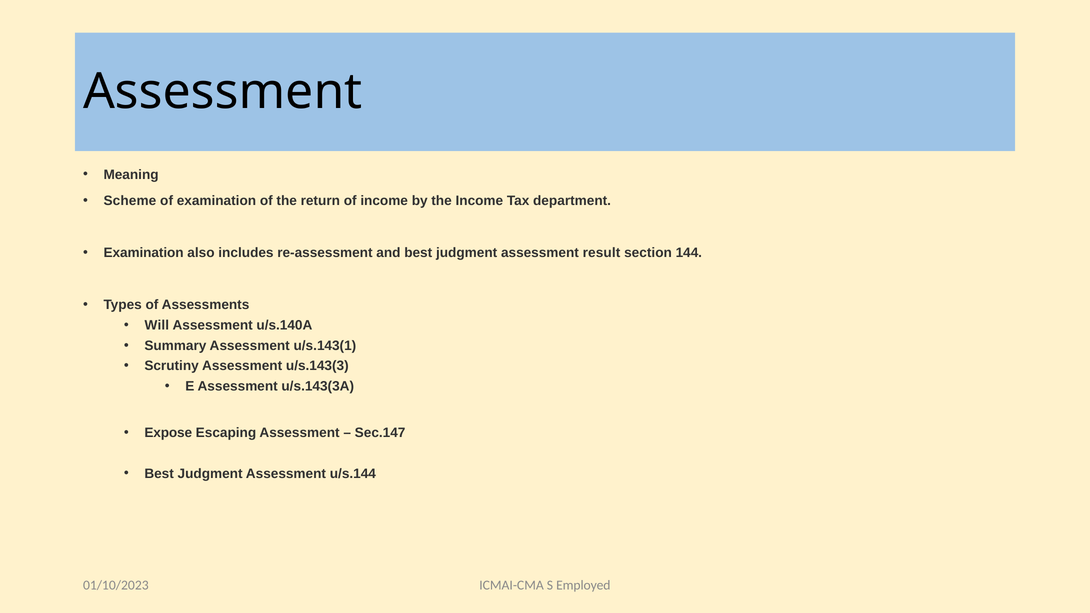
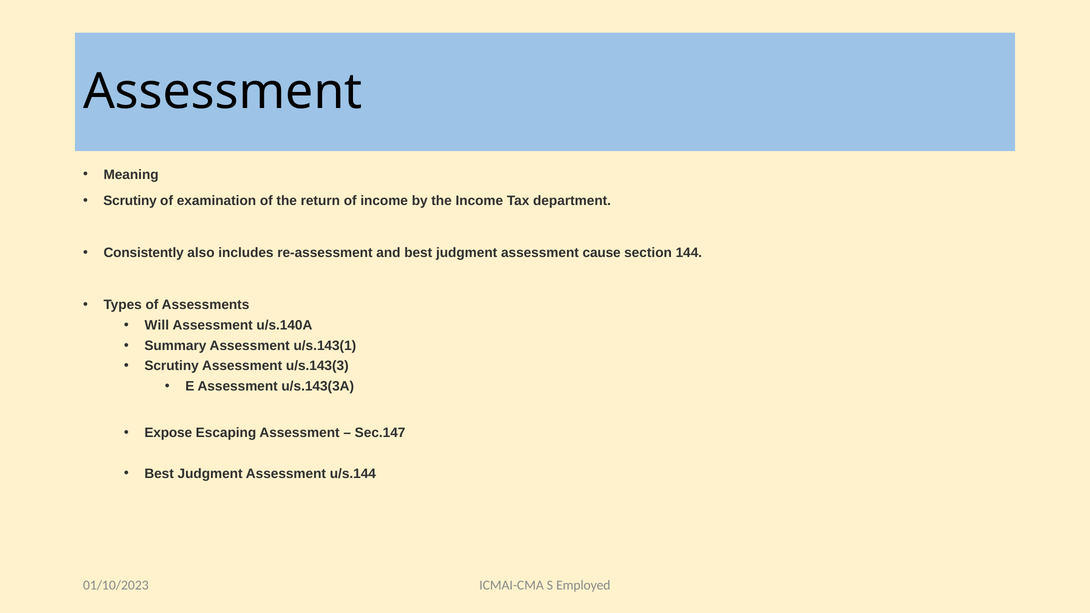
Scheme: Scheme -> Scrutiny (130, 201)
Examination: Examination -> Consistently (144, 253)
result: result -> cause (602, 253)
